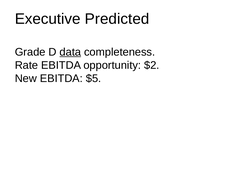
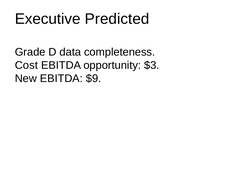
data underline: present -> none (70, 52)
Rate: Rate -> Cost (26, 65)
$2: $2 -> $3 (152, 65)
$5: $5 -> $9 (94, 78)
